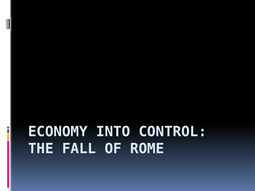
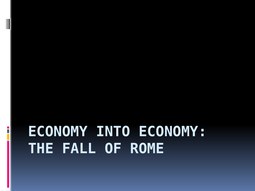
INTO CONTROL: CONTROL -> ECONOMY (173, 132)
